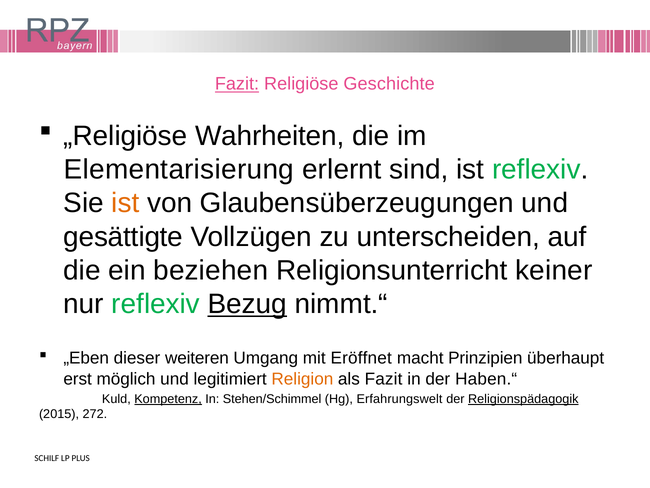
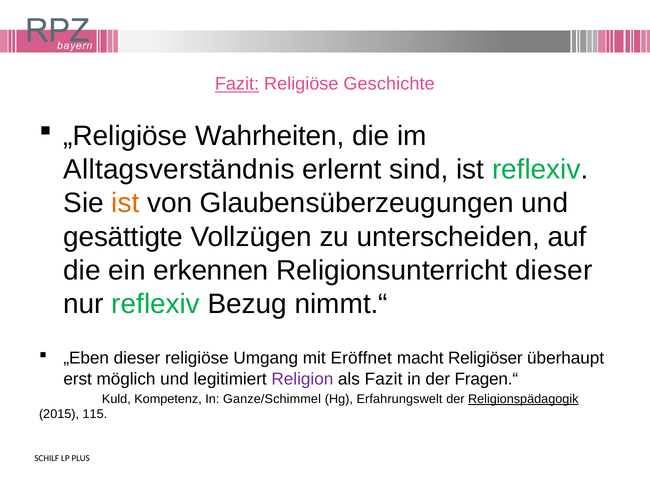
Elementarisierung: Elementarisierung -> Alltagsverständnis (179, 169)
beziehen: beziehen -> erkennen (211, 270)
Religionsunterricht keiner: keiner -> dieser (554, 270)
Bezug underline: present -> none (247, 304)
dieser weiteren: weiteren -> religiöse (197, 358)
Prinzipien: Prinzipien -> Religiöser (485, 358)
Religion colour: orange -> purple (302, 378)
Haben.“: Haben.“ -> Fragen.“ (486, 378)
Kompetenz underline: present -> none (168, 399)
Stehen/Schimmel: Stehen/Schimmel -> Ganze/Schimmel (272, 399)
272: 272 -> 115 (95, 414)
